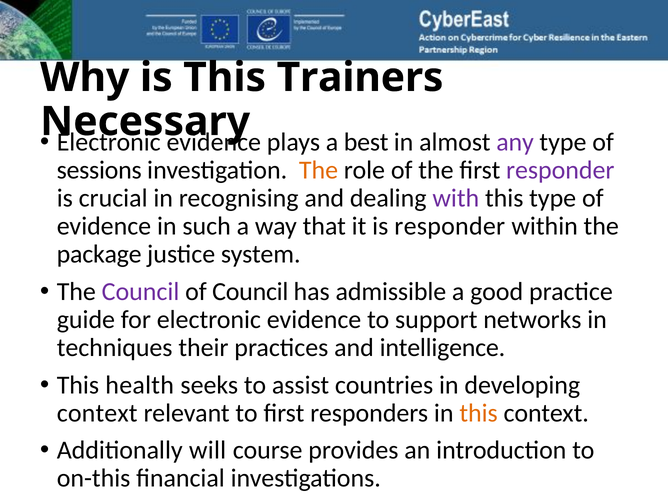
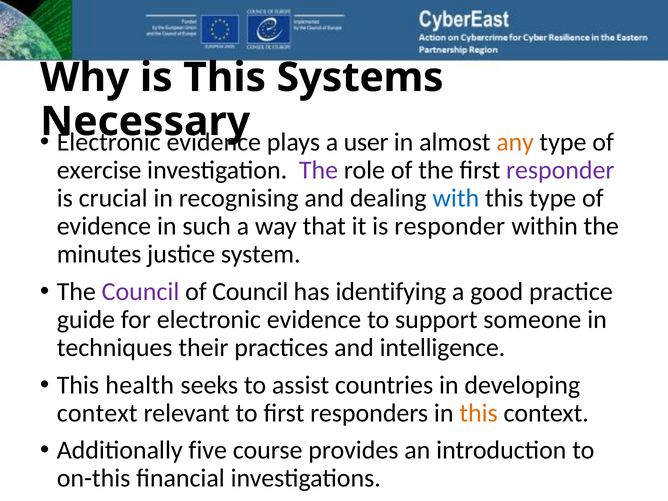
Trainers: Trainers -> Systems (360, 77)
best: best -> user (366, 142)
any colour: purple -> orange (515, 142)
sessions: sessions -> exercise (99, 170)
The colour: orange -> purple (318, 170)
with colour: purple -> blue (456, 198)
package: package -> minutes (99, 254)
admissible: admissible -> identifying (391, 292)
networks: networks -> someone (532, 320)
will: will -> five (208, 450)
